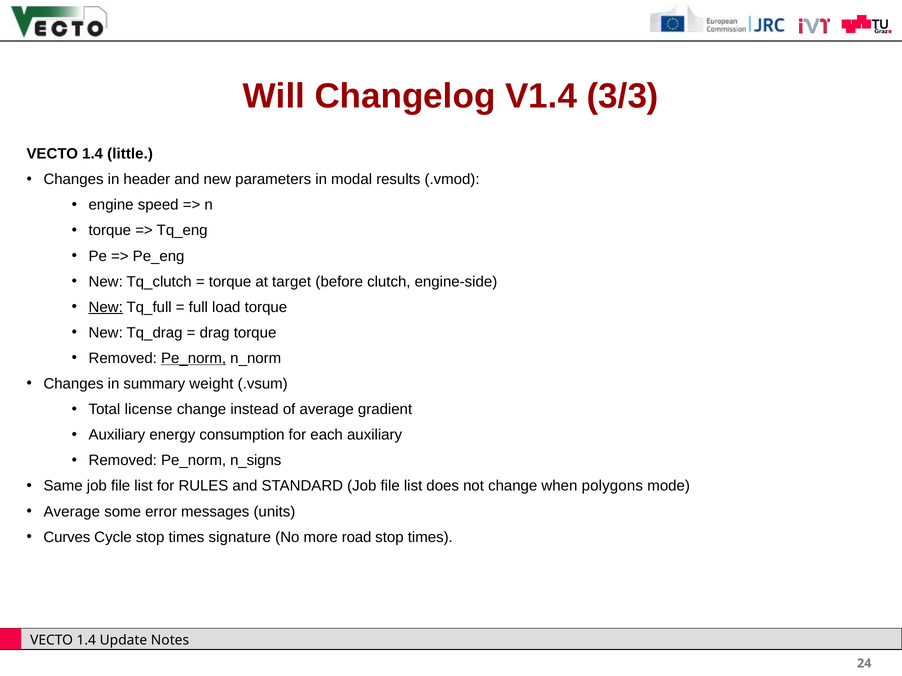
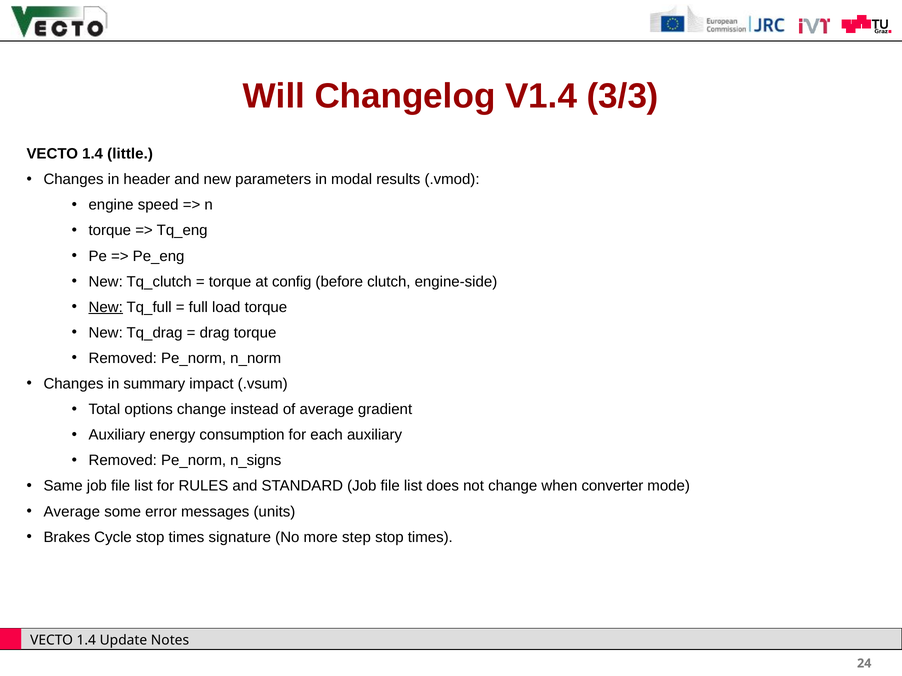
target: target -> config (292, 282)
Pe_norm underline: present -> none (194, 359)
weight: weight -> impact (211, 384)
license: license -> options (149, 410)
polygons: polygons -> converter (612, 486)
Curves: Curves -> Brakes (67, 538)
road: road -> step (356, 538)
